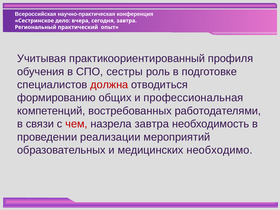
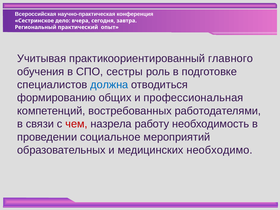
профиля: профиля -> главного (231, 59)
должна colour: red -> blue (109, 85)
назрела завтра: завтра -> работу (152, 124)
реализации: реализации -> социальное (110, 137)
